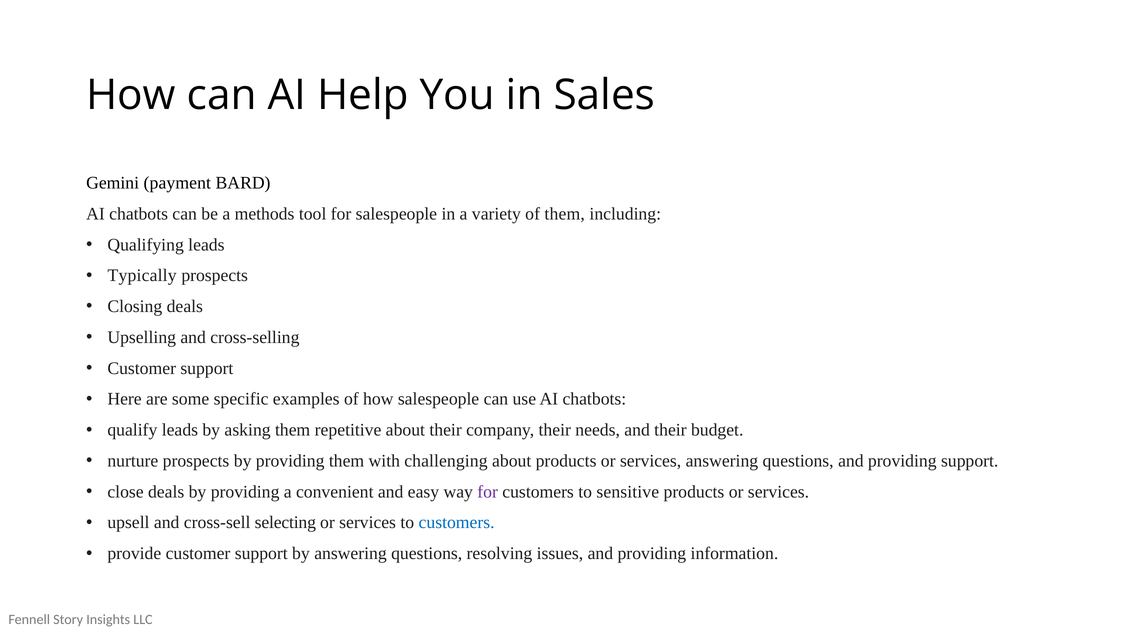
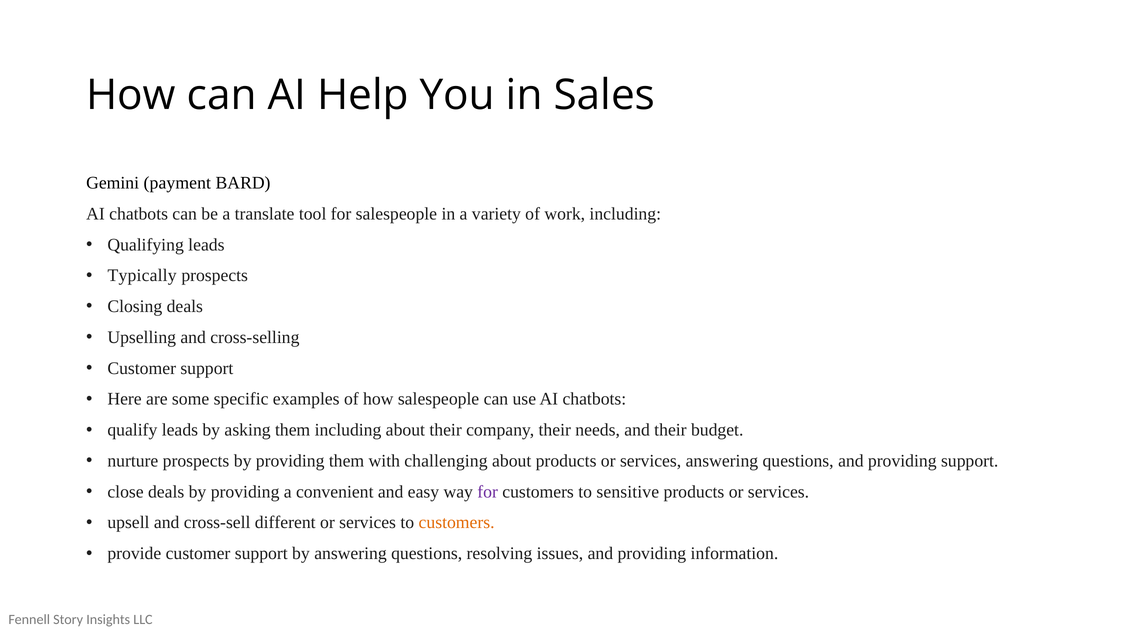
methods: methods -> translate (265, 214)
of them: them -> work (565, 214)
them repetitive: repetitive -> including (348, 430)
selecting: selecting -> different (285, 523)
customers colour: blue -> orange (457, 523)
